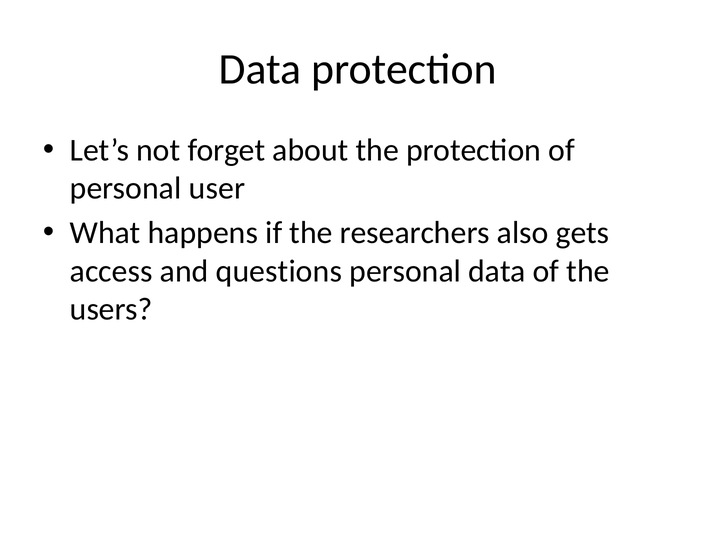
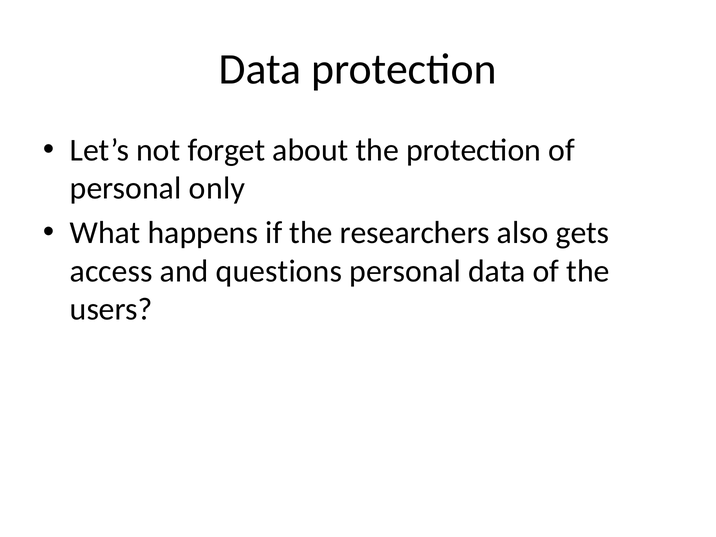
user: user -> only (217, 188)
